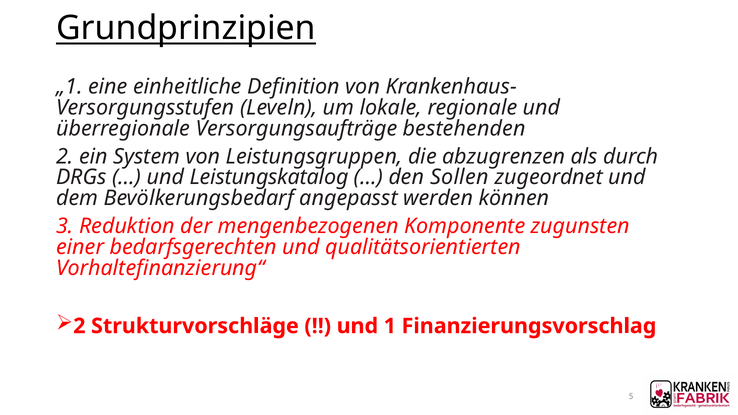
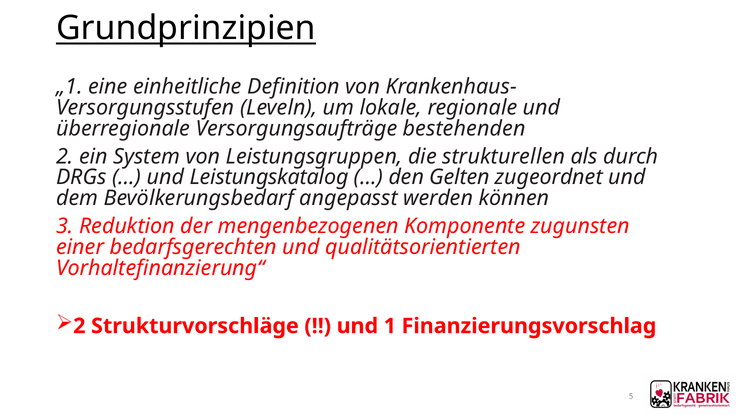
abzugrenzen: abzugrenzen -> strukturellen (504, 157)
Sollen: Sollen -> Gelten (459, 177)
